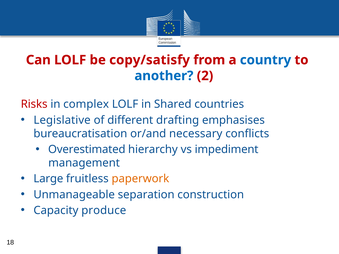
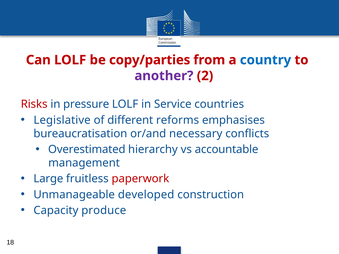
copy/satisfy: copy/satisfy -> copy/parties (150, 60)
another colour: blue -> purple (164, 76)
complex: complex -> pressure (86, 104)
Shared: Shared -> Service (173, 104)
drafting: drafting -> reforms (178, 120)
impediment: impediment -> accountable (227, 150)
paperwork colour: orange -> red (140, 179)
separation: separation -> developed (146, 195)
